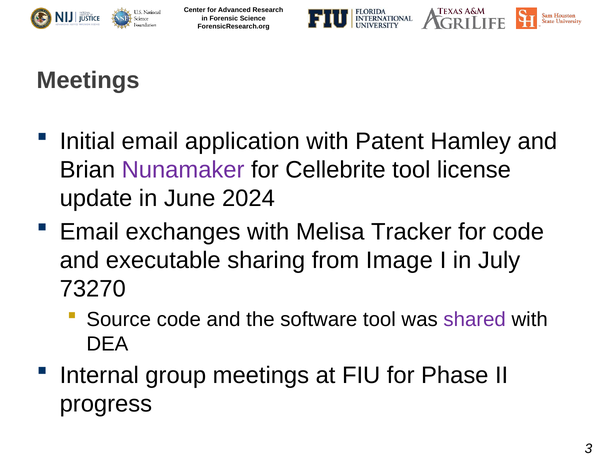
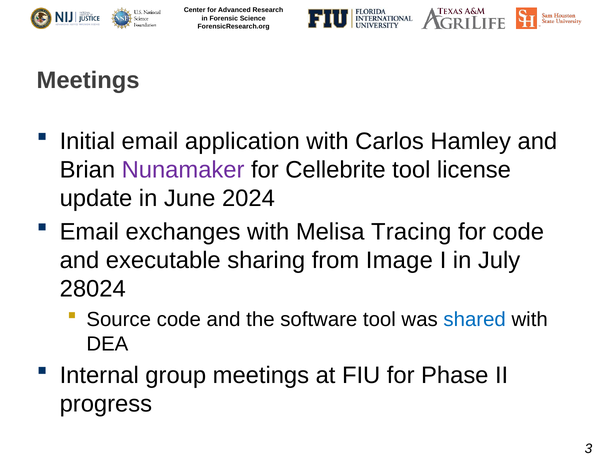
Patent: Patent -> Carlos (390, 141)
Tracker: Tracker -> Tracing (411, 232)
73270: 73270 -> 28024 (93, 289)
shared colour: purple -> blue (475, 319)
